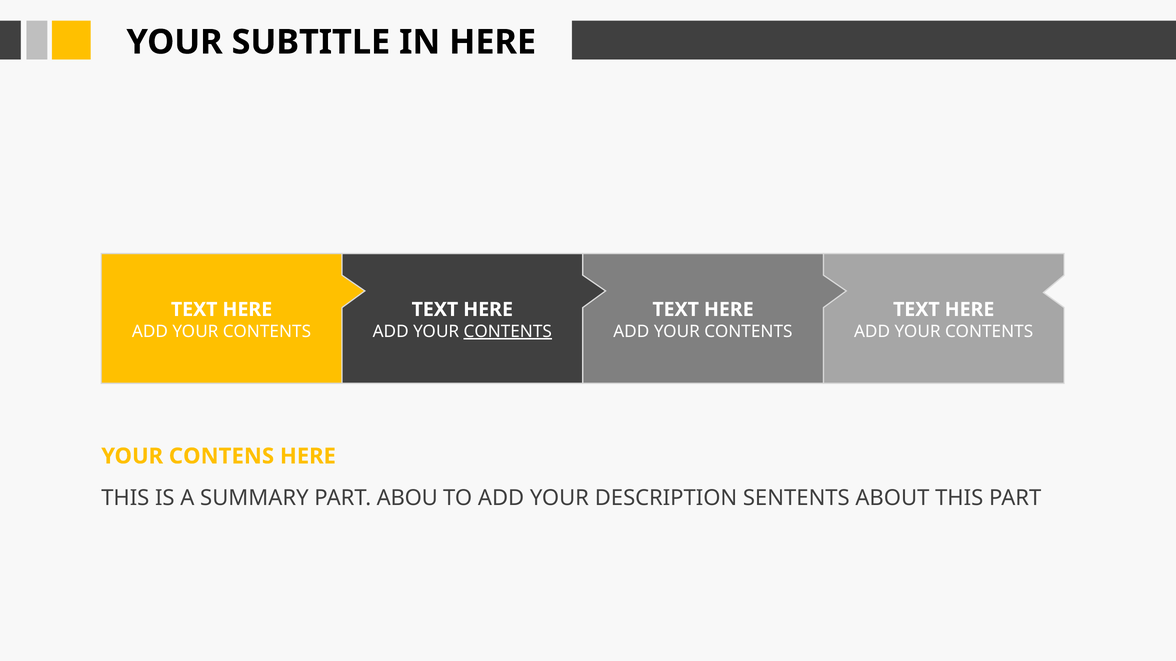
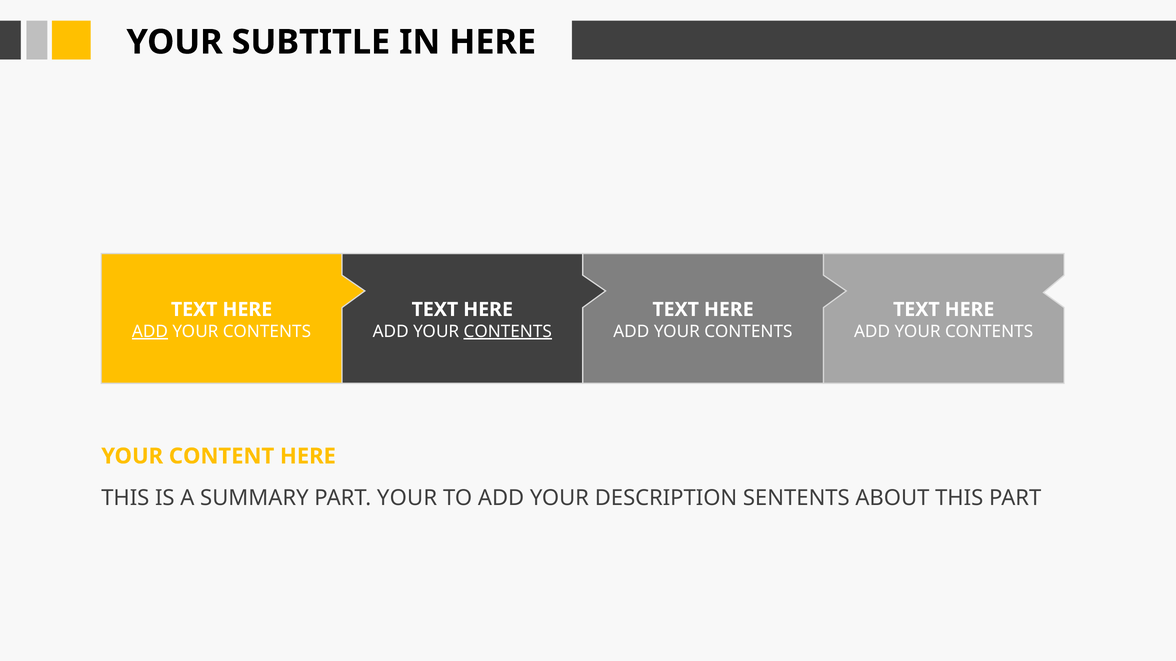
ADD underline: none -> present (150, 332)
CONTENS: CONTENS -> CONTENT (222, 456)
SUMMARY PART ABOU: ABOU -> YOUR (407, 498)
